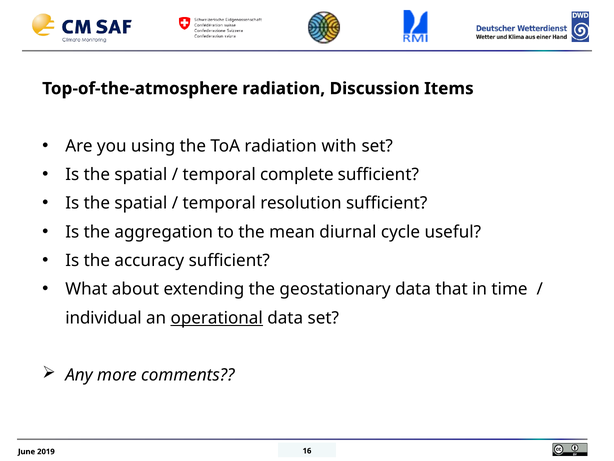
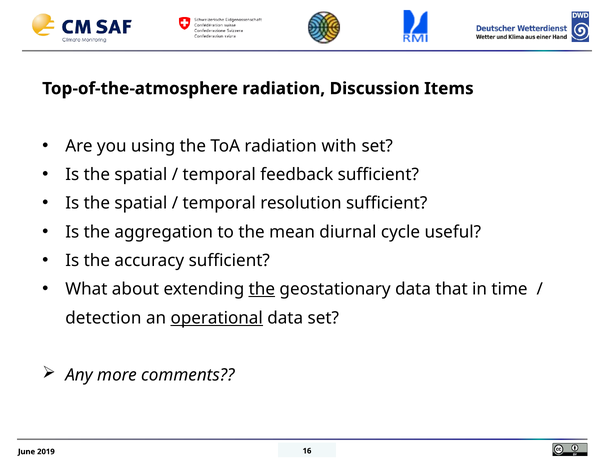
complete: complete -> feedback (297, 174)
the underline: none -> present (262, 289)
individual: individual -> detection (103, 318)
